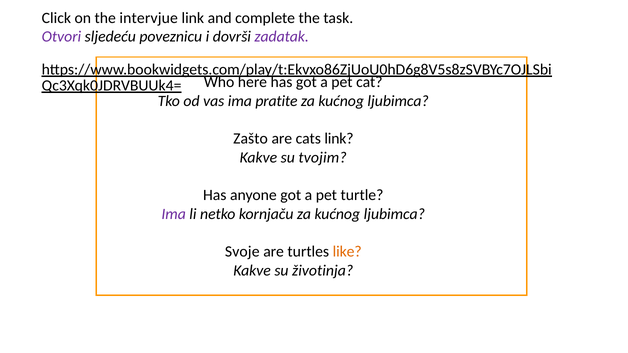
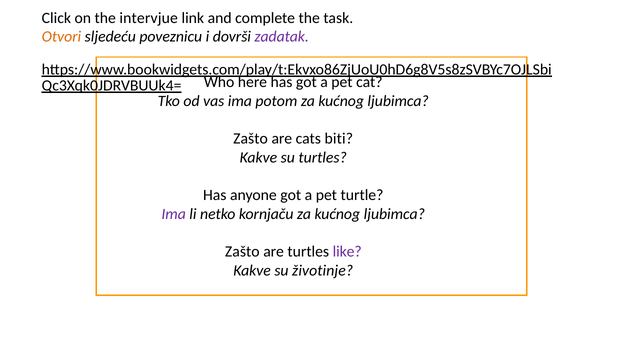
Otvori colour: purple -> orange (61, 37)
pratite: pratite -> potom (276, 101)
cats link: link -> biti (339, 139)
su tvojim: tvojim -> turtles (323, 157)
Svoje: Svoje -> Zašto (242, 252)
like colour: orange -> purple (347, 252)
životinja: životinja -> životinje (323, 271)
